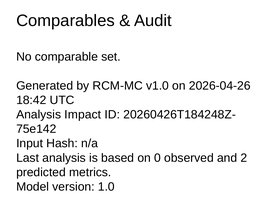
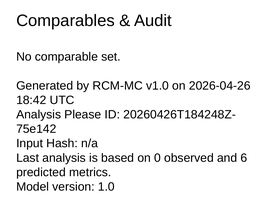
Impact: Impact -> Please (83, 115)
2: 2 -> 6 (244, 158)
